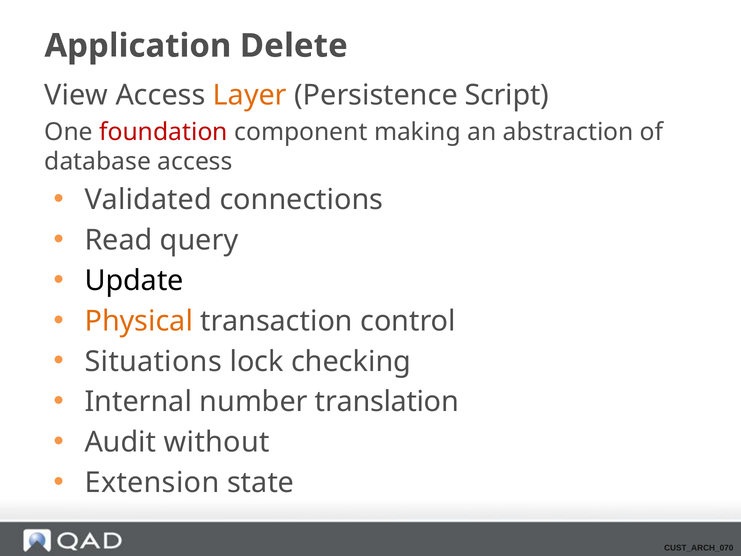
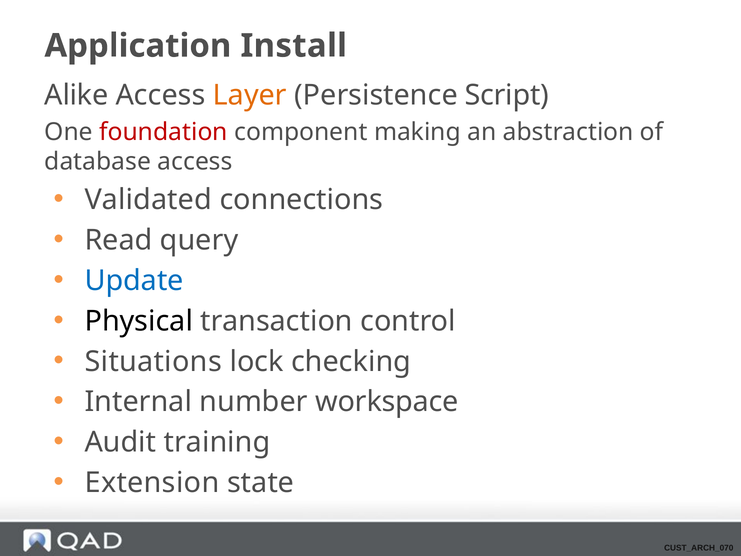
Delete: Delete -> Install (294, 46)
View: View -> Alike (76, 95)
Update colour: black -> blue (134, 281)
Physical colour: orange -> black (139, 321)
translation: translation -> workspace (387, 402)
without: without -> training (217, 442)
